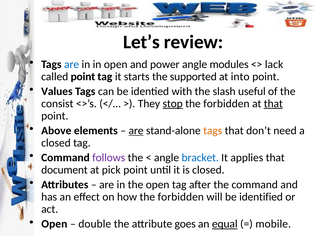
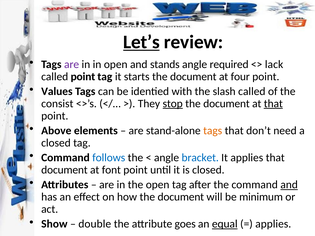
Let’s underline: none -> present (141, 42)
are colour: blue -> purple (72, 64)
power: power -> stands (165, 64)
modules: modules -> required (229, 64)
starts the supported: supported -> document (193, 77)
into: into -> four (240, 77)
slash useful: useful -> called (252, 91)
forbidden: forbidden -> document (226, 104)
are underline: present -> none (136, 131)
follows colour: purple -> blue (109, 158)
pick: pick -> font (111, 170)
and underline: none -> present (289, 185)
how the forbidden: forbidden -> document (181, 197)
identified: identified -> minimum (261, 197)
Open: Open -> Show (54, 224)
mobile: mobile -> applies (273, 224)
